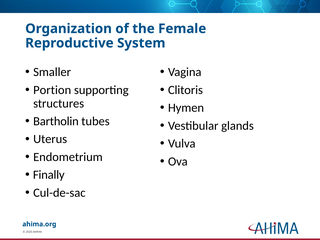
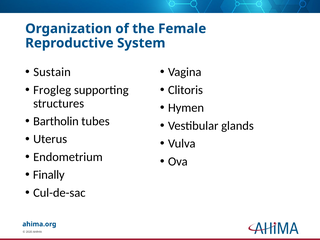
Smaller: Smaller -> Sustain (52, 72)
Portion: Portion -> Frogleg (52, 90)
